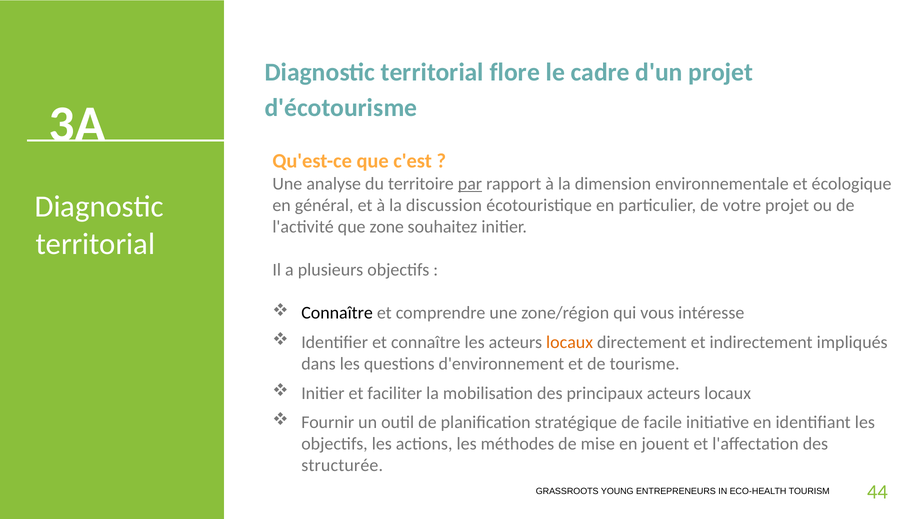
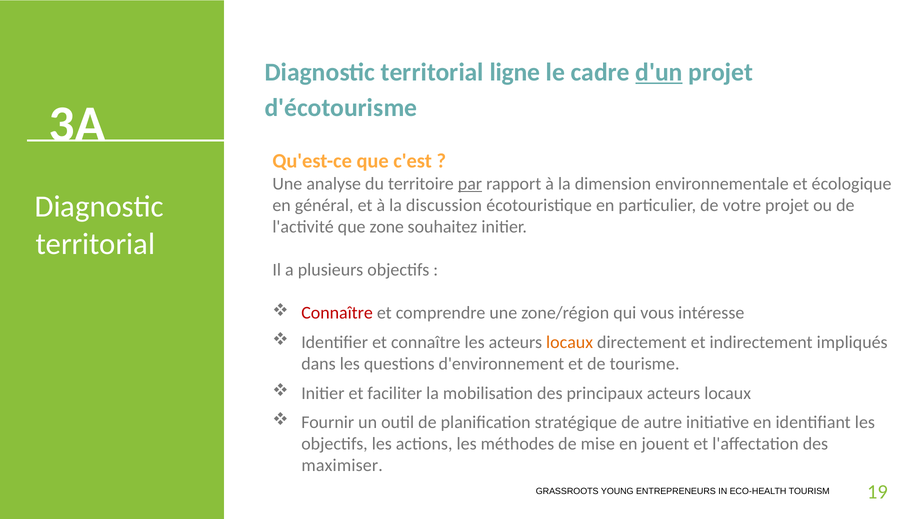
flore: flore -> ligne (515, 72)
d'un underline: none -> present (659, 72)
Connaître colour: black -> red (337, 313)
facile: facile -> autre (663, 422)
structurée: structurée -> maximiser (342, 465)
44: 44 -> 19 (877, 492)
